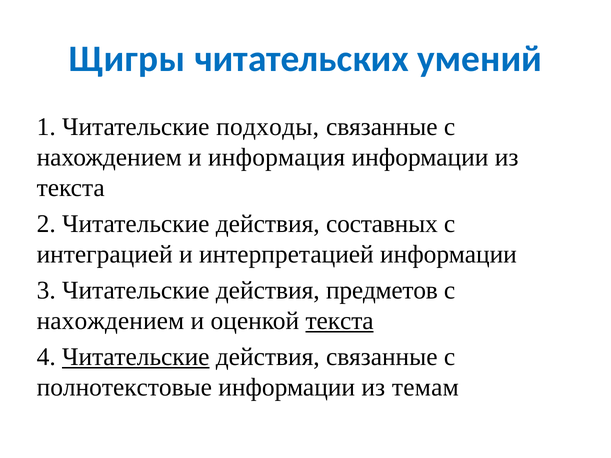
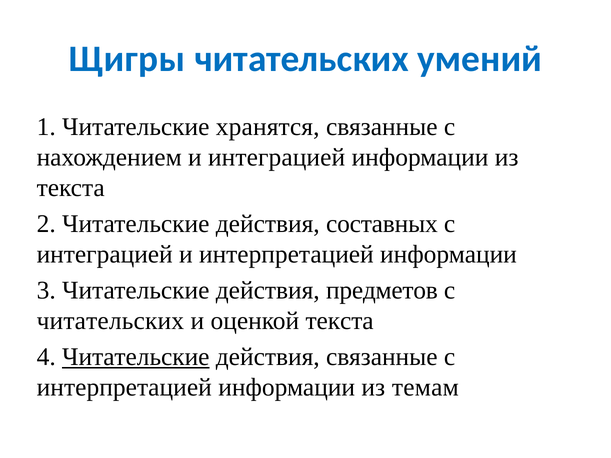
подходы: подходы -> хранятся (268, 127)
и информация: информация -> интеграцией (277, 158)
нахождением: нахождением -> читательских (110, 321)
текста underline: present -> none (340, 321)
полнотекстовые: полнотекстовые -> интерпретацией (124, 388)
